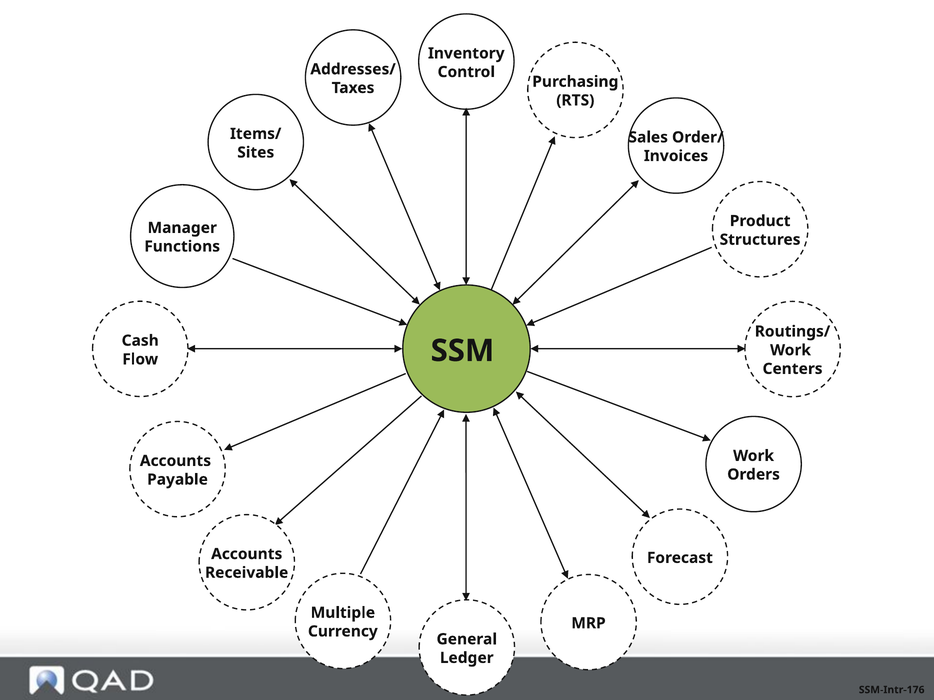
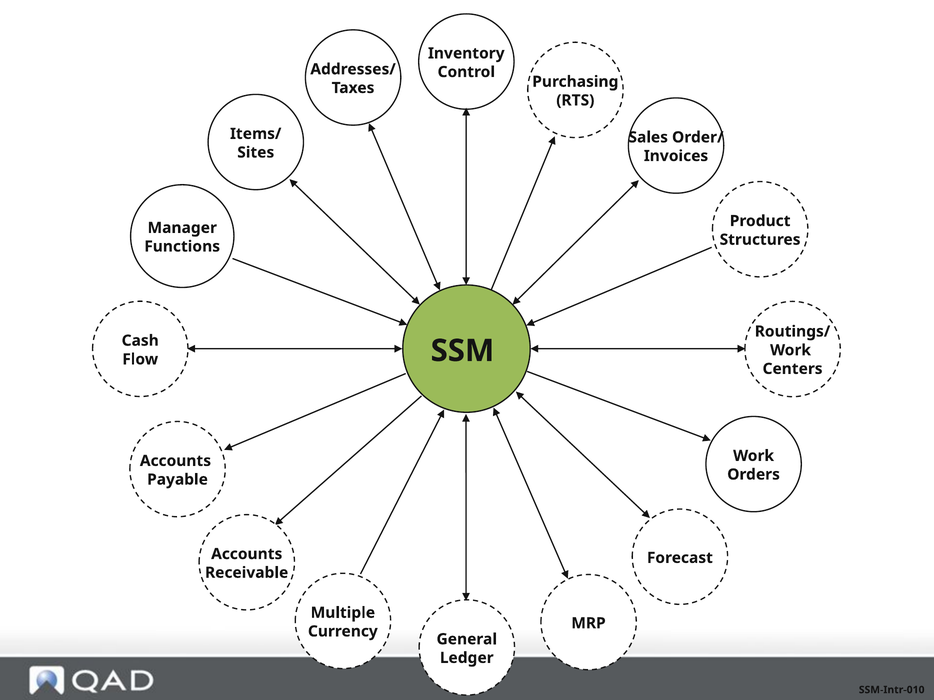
SSM-Intr-176: SSM-Intr-176 -> SSM-Intr-010 (892, 690)
